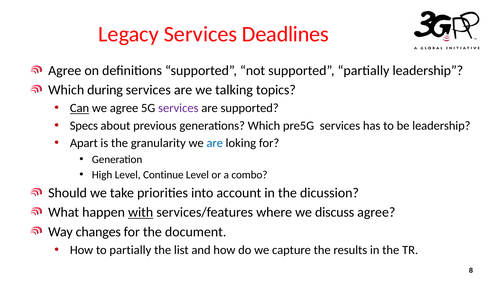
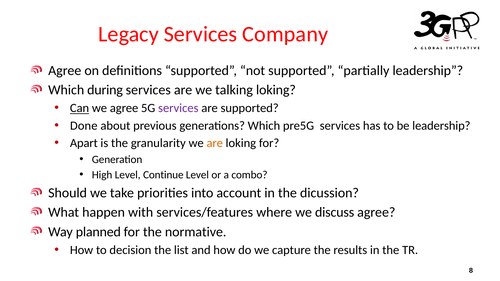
Deadlines: Deadlines -> Company (285, 34)
talking topics: topics -> loking (276, 90)
Specs: Specs -> Done (84, 126)
are colour: blue -> orange (215, 143)
with underline: present -> none (141, 213)
changes: changes -> planned (98, 232)
document: document -> normative (196, 232)
to partially: partially -> decision (130, 250)
